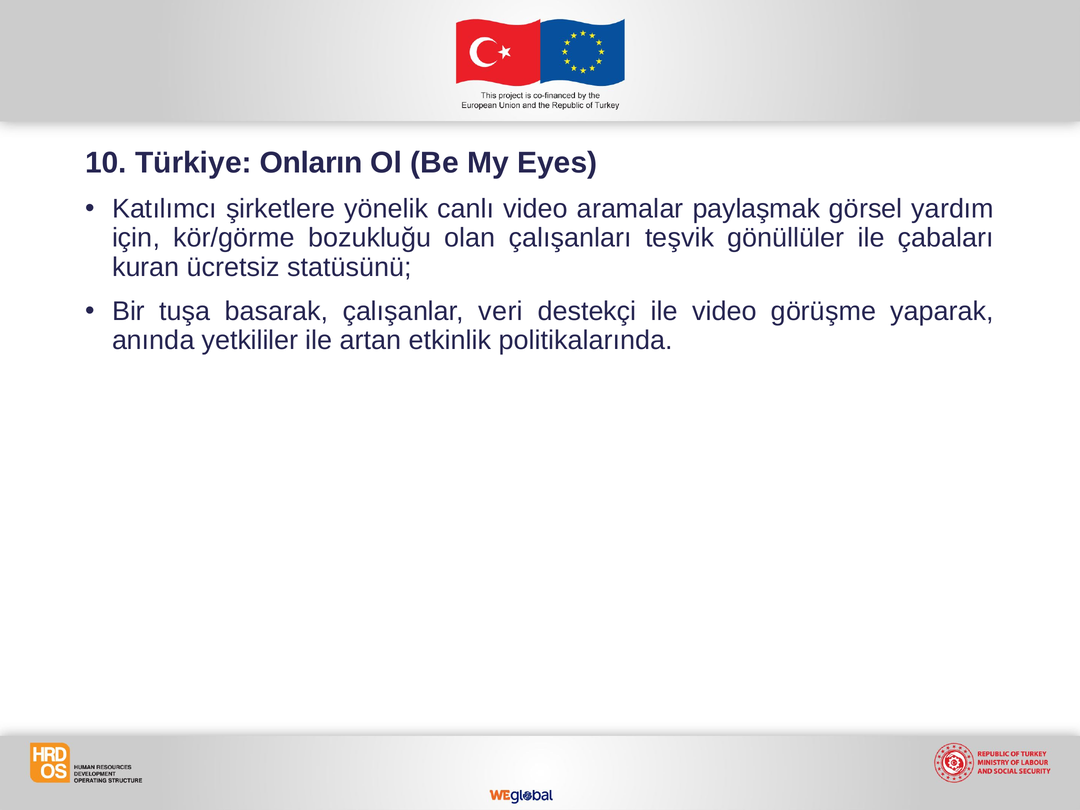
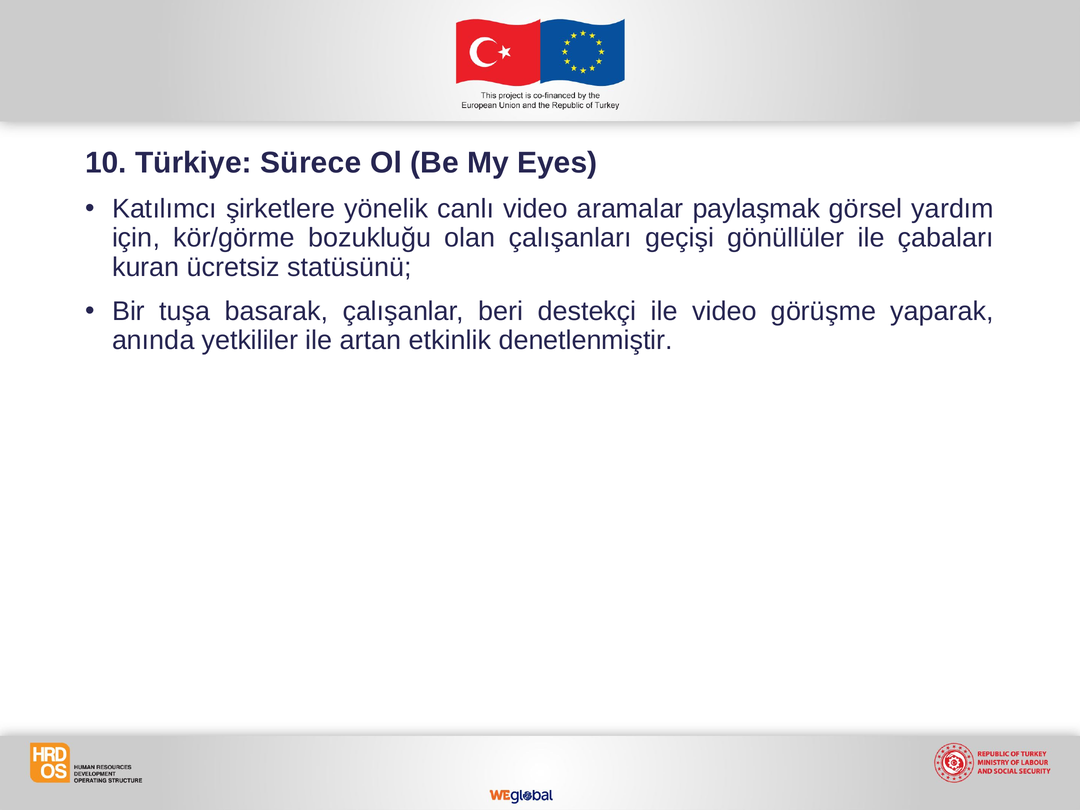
Onların: Onların -> Sürece (311, 163)
teşvik: teşvik -> geçişi (680, 238)
veri: veri -> beri (501, 311)
politikalarında: politikalarında -> denetlenmiştir (586, 341)
